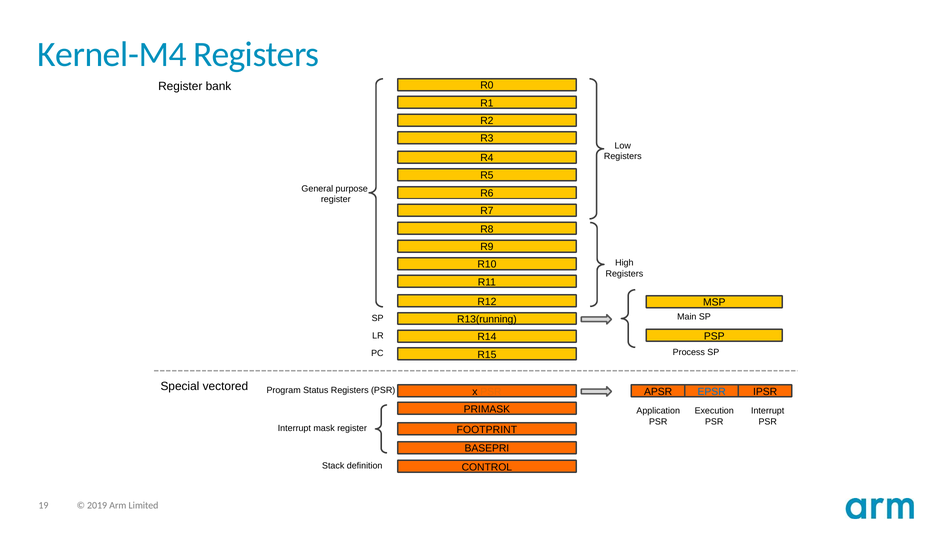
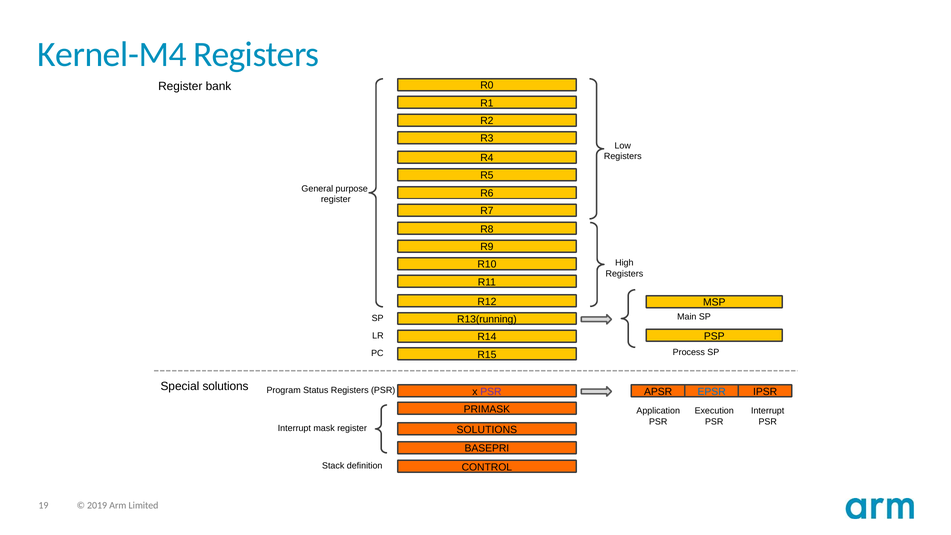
Special vectored: vectored -> solutions (225, 386)
PSR colour: orange -> purple (491, 392)
FOOTPRINT: FOOTPRINT -> SOLUTIONS (487, 430)
